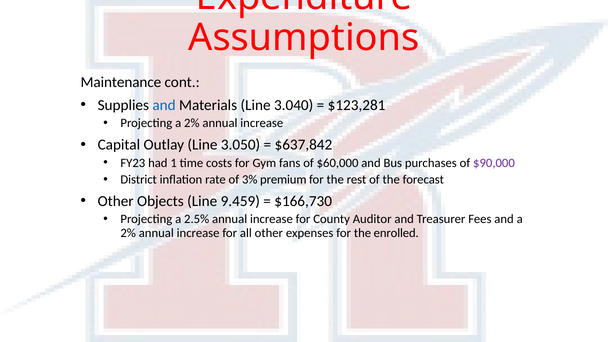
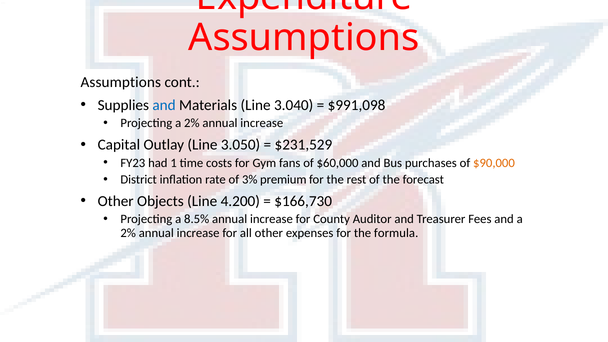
Maintenance: Maintenance -> Assumptions (121, 82)
$123,281: $123,281 -> $991,098 (357, 105)
$637,842: $637,842 -> $231,529 (303, 145)
$90,000 colour: purple -> orange (494, 163)
9.459: 9.459 -> 4.200 (240, 201)
2.5%: 2.5% -> 8.5% (197, 219)
enrolled: enrolled -> formula (396, 233)
